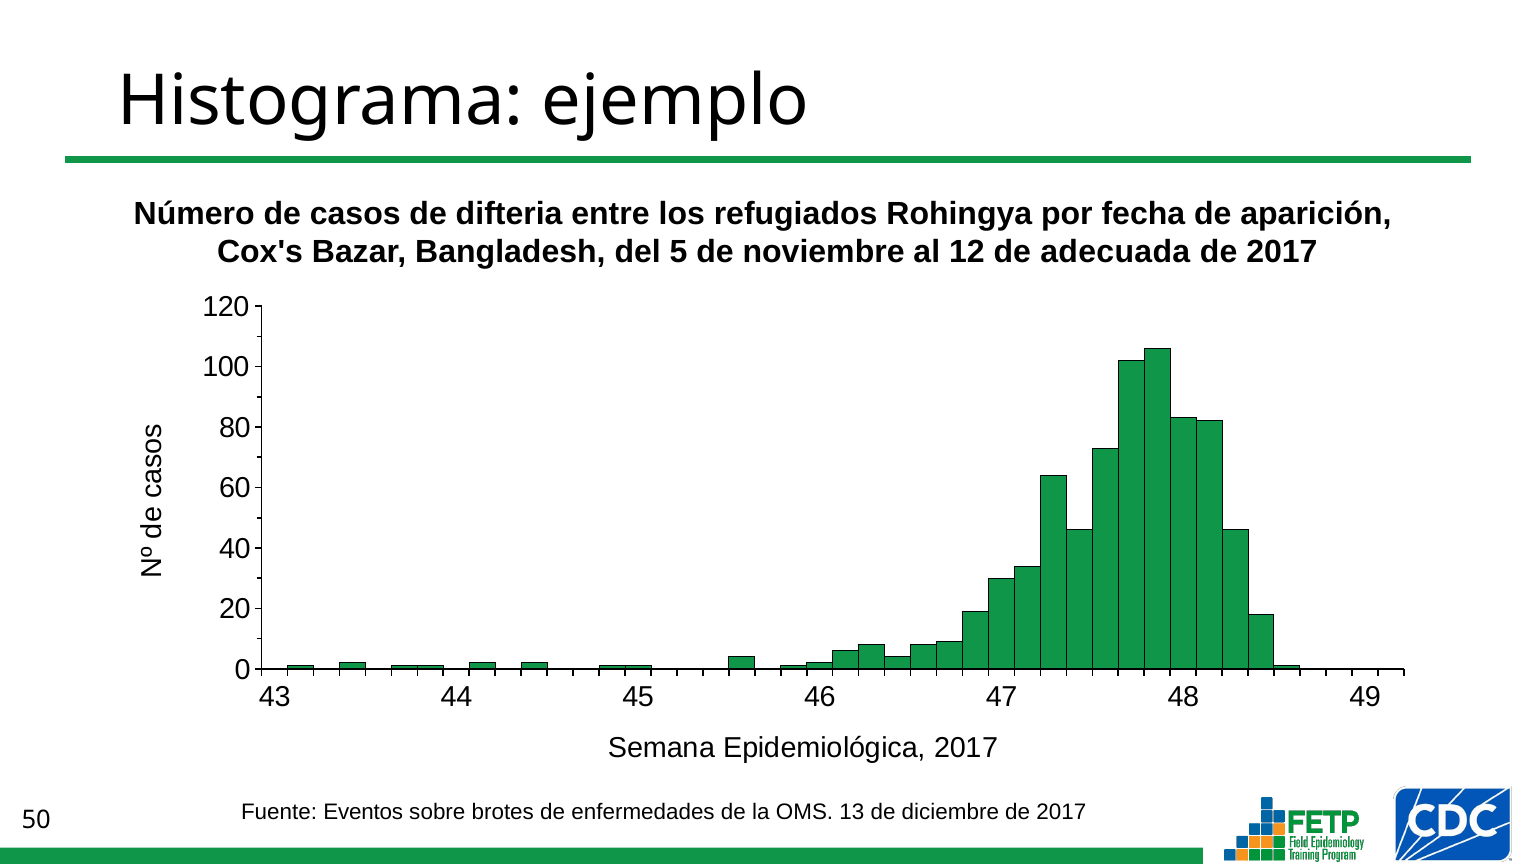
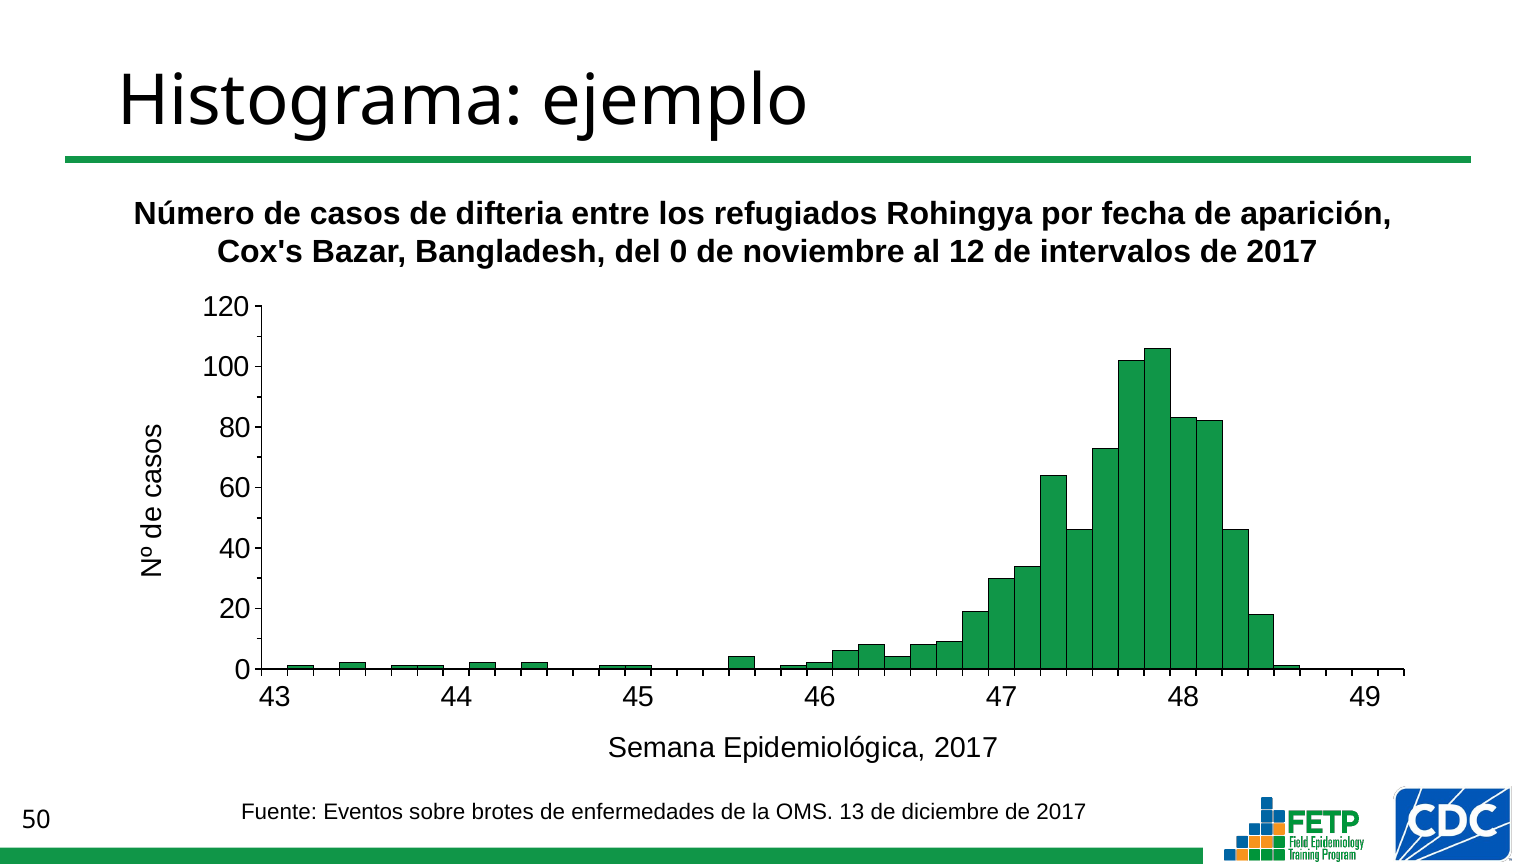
del 5: 5 -> 0 (678, 252)
adecuada: adecuada -> intervalos (1115, 252)
